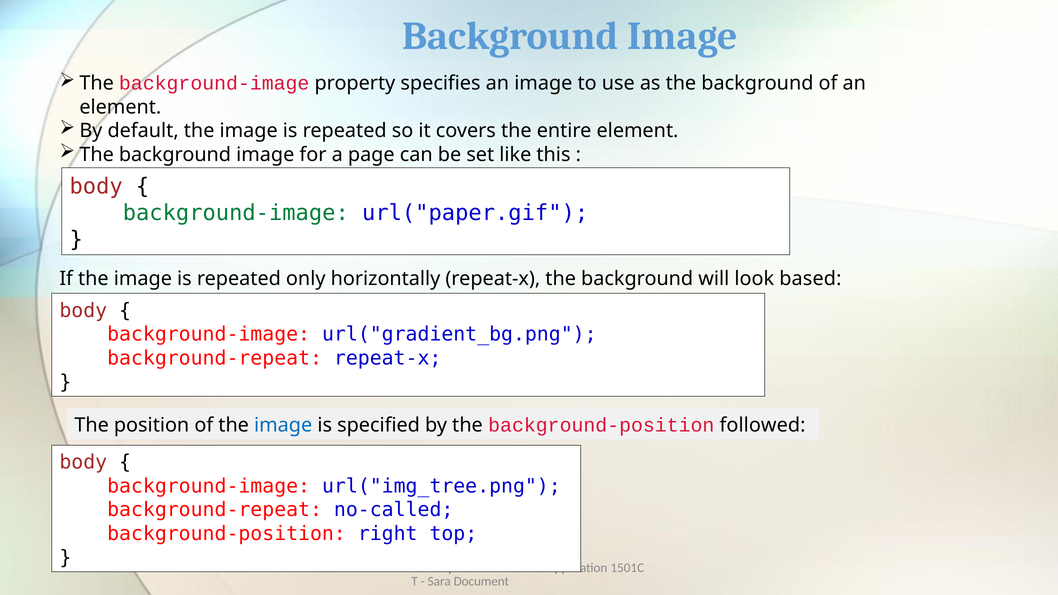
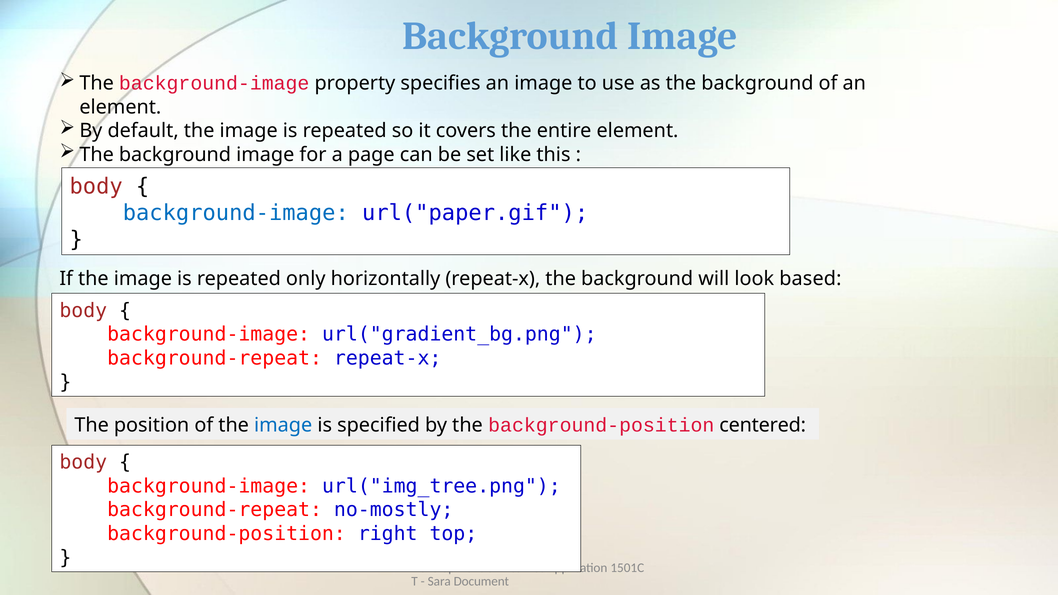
background-image colour: green -> blue (236, 213)
followed: followed -> centered (763, 425)
no-called: no-called -> no-mostly (394, 510)
